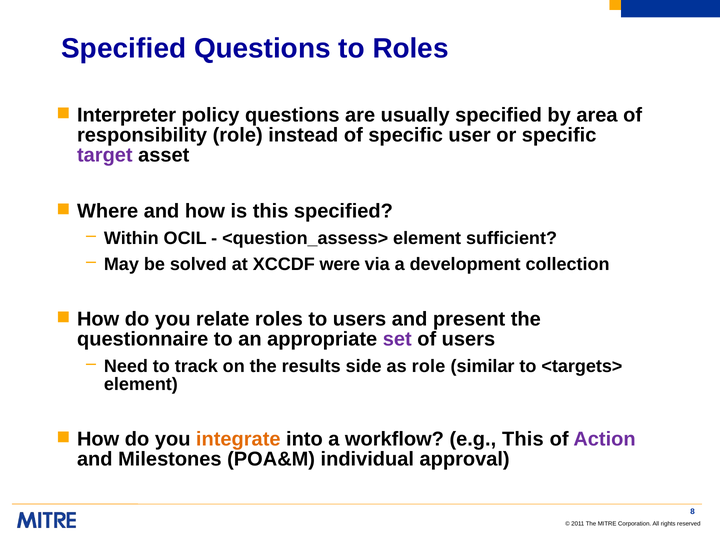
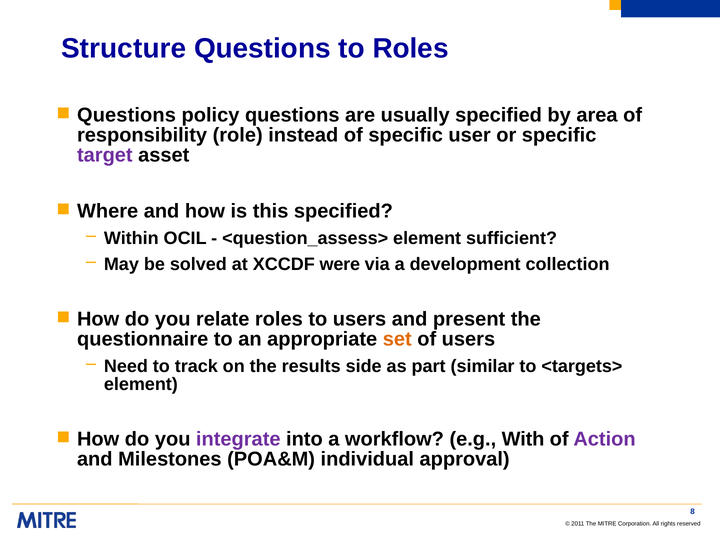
Specified: Specified -> Structure (124, 49)
Interpreter: Interpreter -> Questions (126, 115)
set colour: purple -> orange (397, 339)
as role: role -> part (429, 366)
integrate colour: orange -> purple (238, 439)
e.g This: This -> With (523, 439)
